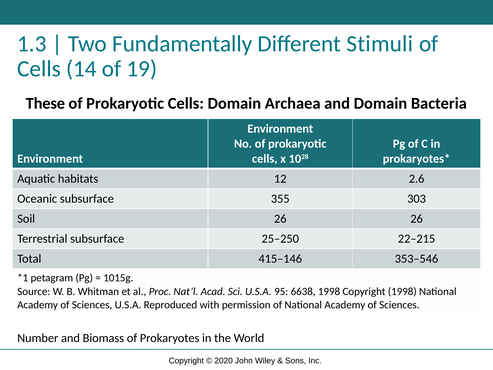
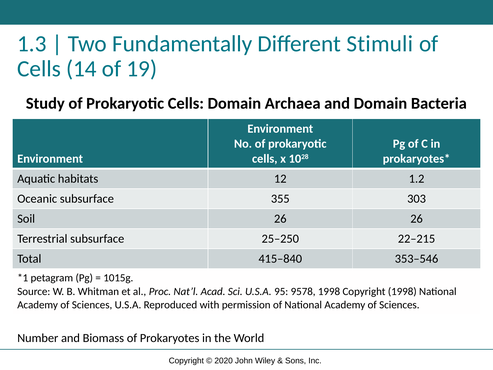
These: These -> Study (45, 103)
2.6: 2.6 -> 1.2 (417, 179)
415–146: 415–146 -> 415–840 (280, 259)
6638: 6638 -> 9578 (303, 291)
